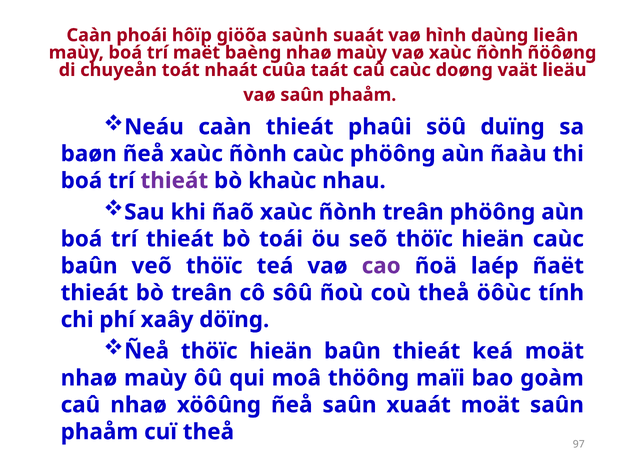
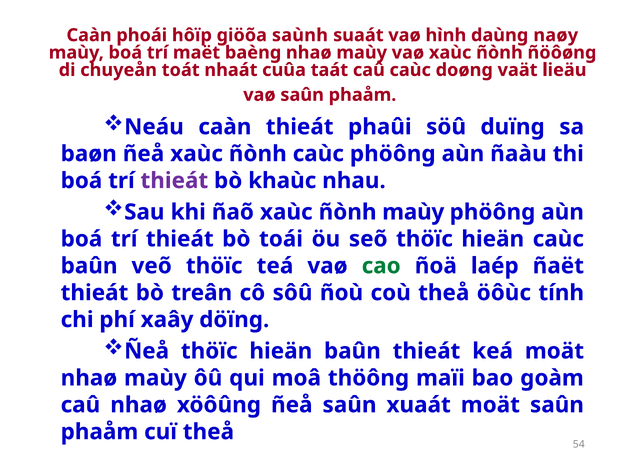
lieân: lieân -> naøy (556, 35)
ñònh treân: treân -> maùy (413, 212)
cao colour: purple -> green (381, 266)
97: 97 -> 54 (579, 445)
